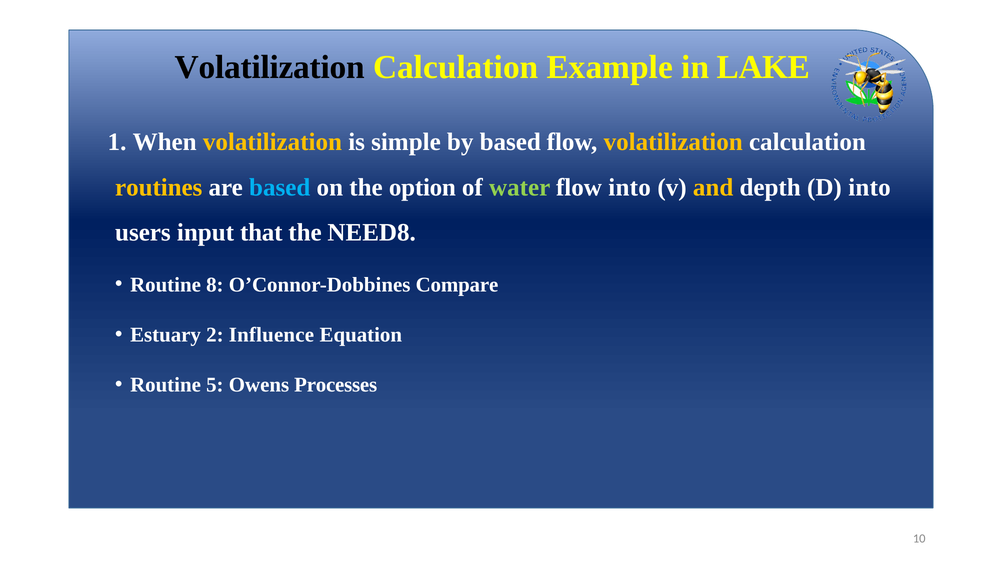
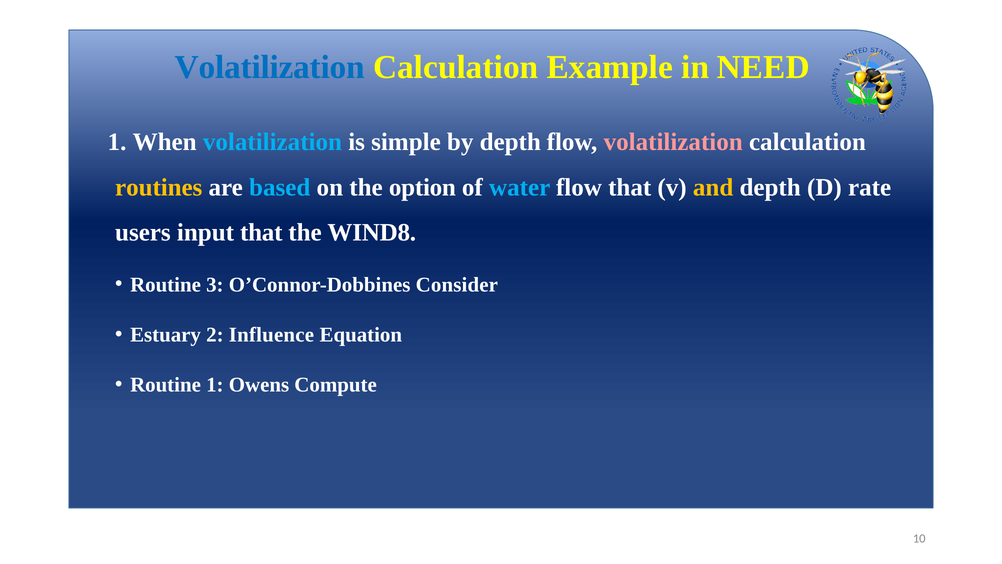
Volatilization colour: black -> blue (270, 67)
LAKE: LAKE -> NEED (763, 67)
volatilization colour: yellow -> light blue (272, 142)
by based: based -> depth (510, 142)
volatilization colour: yellow -> pink (673, 142)
water colour: light green -> light blue (520, 187)
flow into: into -> that (630, 187)
D into: into -> rate (870, 187)
NEED8: NEED8 -> WIND8 (372, 232)
8: 8 -> 3 (215, 285)
Compare: Compare -> Consider (457, 285)
Routine 5: 5 -> 1 (215, 385)
Processes: Processes -> Compute (336, 385)
